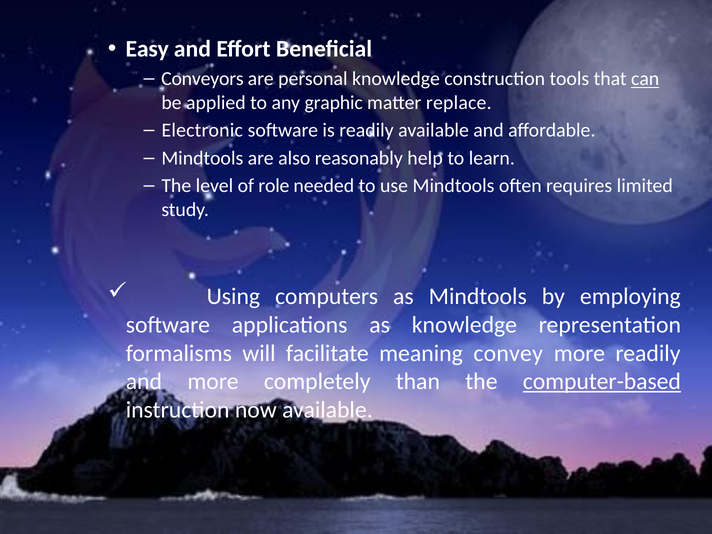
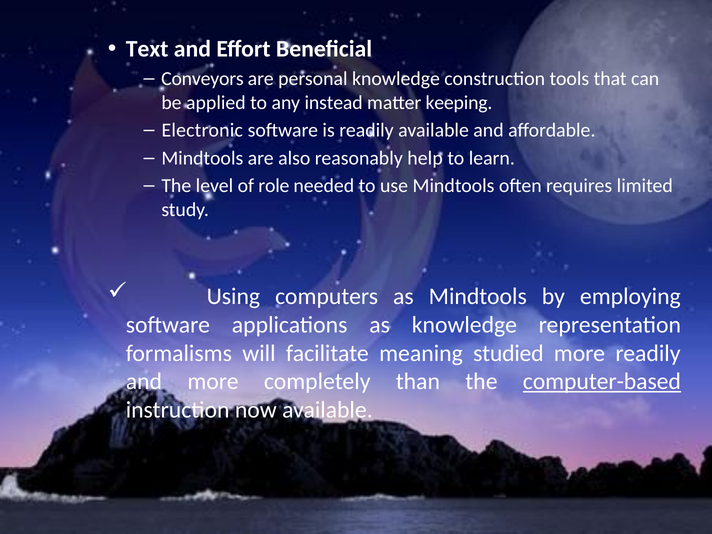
Easy: Easy -> Text (147, 49)
can underline: present -> none (645, 79)
graphic: graphic -> instead (334, 103)
replace: replace -> keeping (459, 103)
convey: convey -> studied (508, 353)
